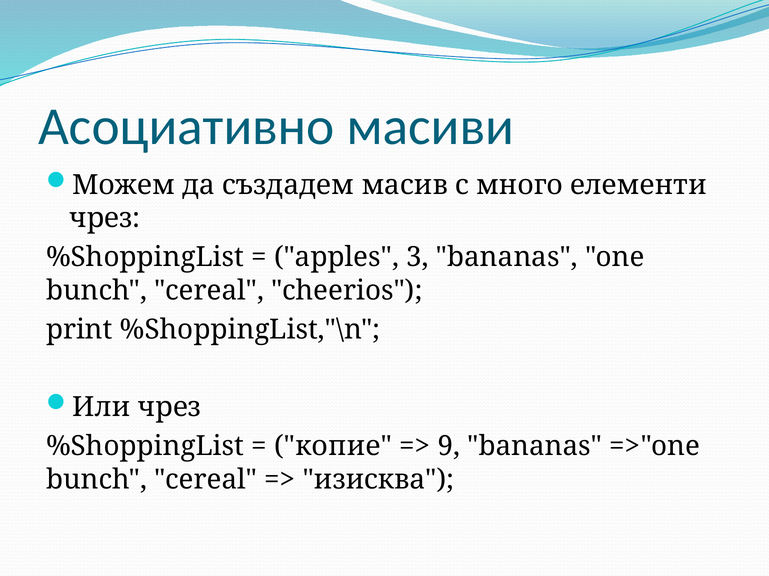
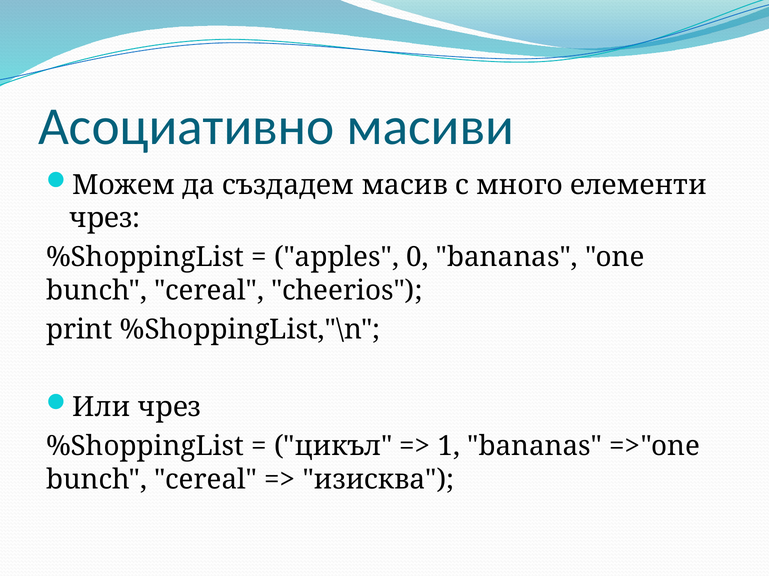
3: 3 -> 0 (417, 258)
копие: копие -> цикъл (333, 447)
9: 9 -> 1 (449, 447)
